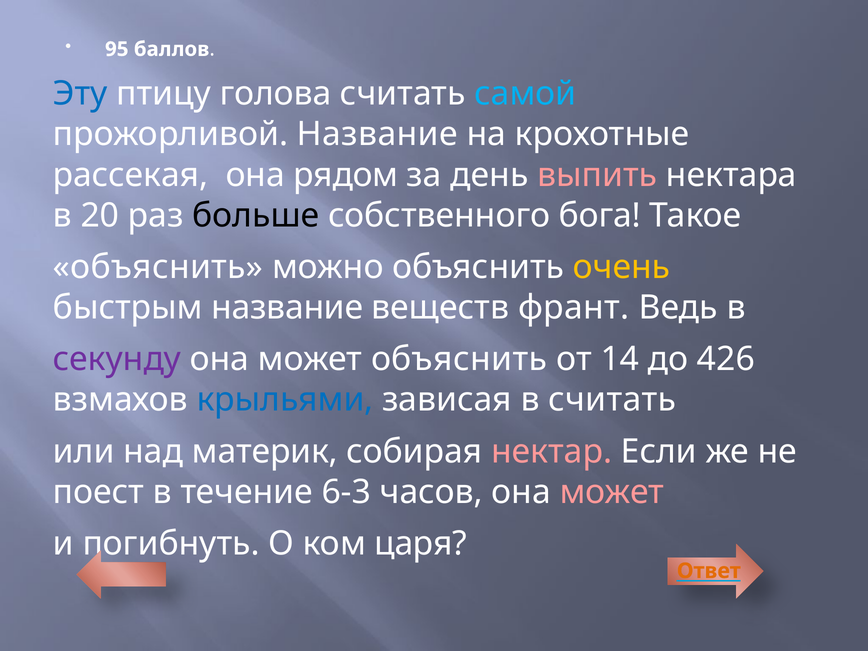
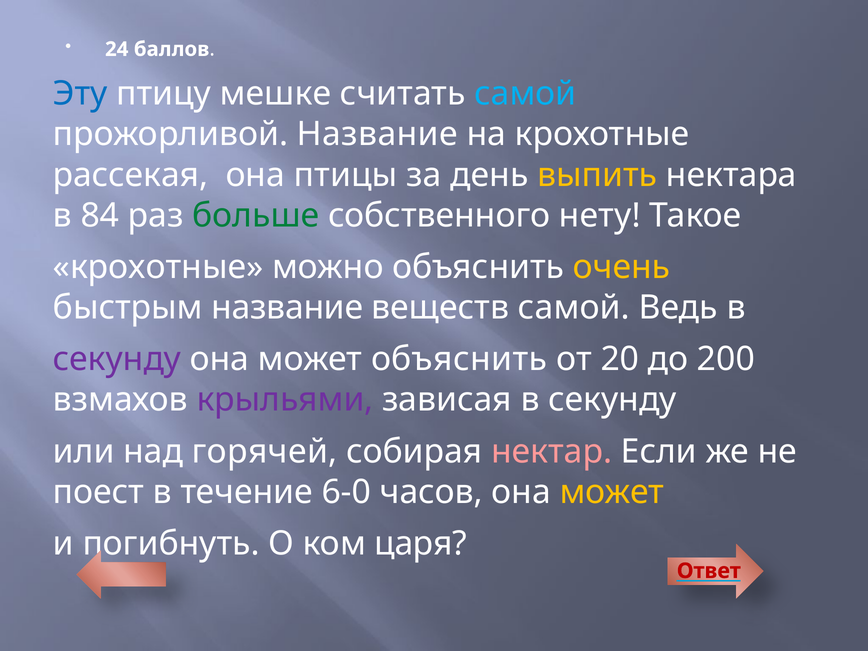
95: 95 -> 24 (117, 49)
голова: голова -> мешке (275, 94)
рядом: рядом -> птицы (346, 175)
выпить colour: pink -> yellow (597, 175)
20: 20 -> 84 (100, 215)
больше colour: black -> green (256, 215)
бога: бога -> нету (600, 215)
объяснить: объяснить -> крохотные (158, 267)
веществ франт: франт -> самой (574, 308)
14: 14 -> 20 (620, 359)
426: 426 -> 200 (726, 359)
крыльями colour: blue -> purple (285, 400)
зависая в считать: считать -> секунду (612, 400)
материк: материк -> горячей (265, 451)
6-3: 6-3 -> 6-0 (346, 492)
может colour: pink -> yellow (612, 492)
Ответ colour: orange -> red (709, 571)
